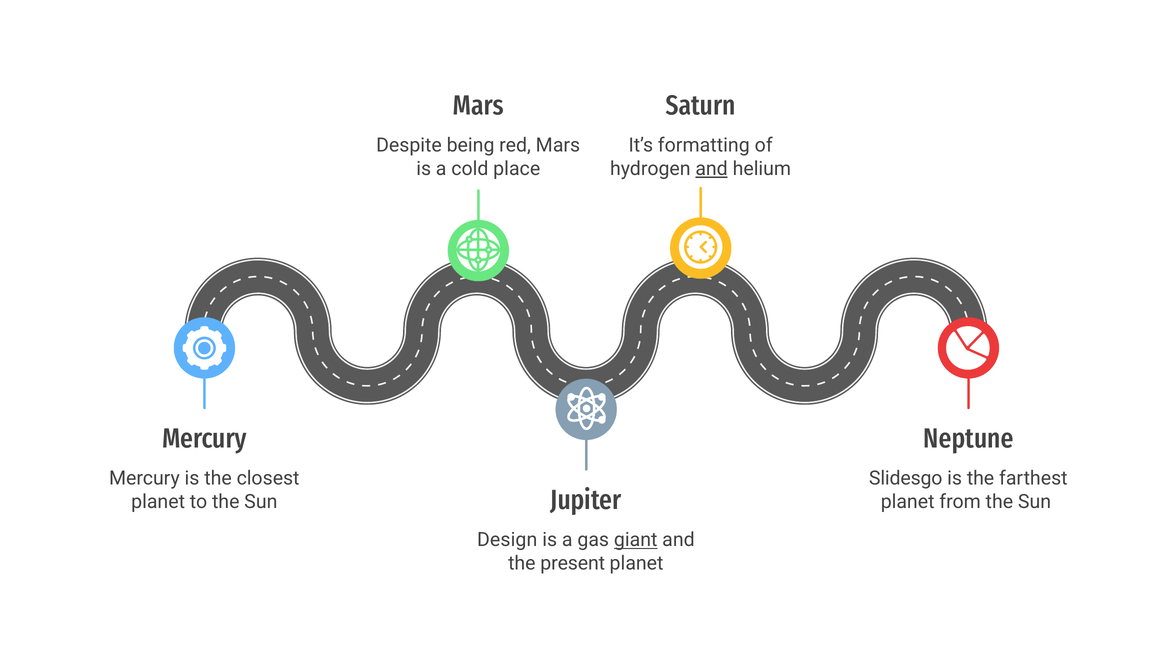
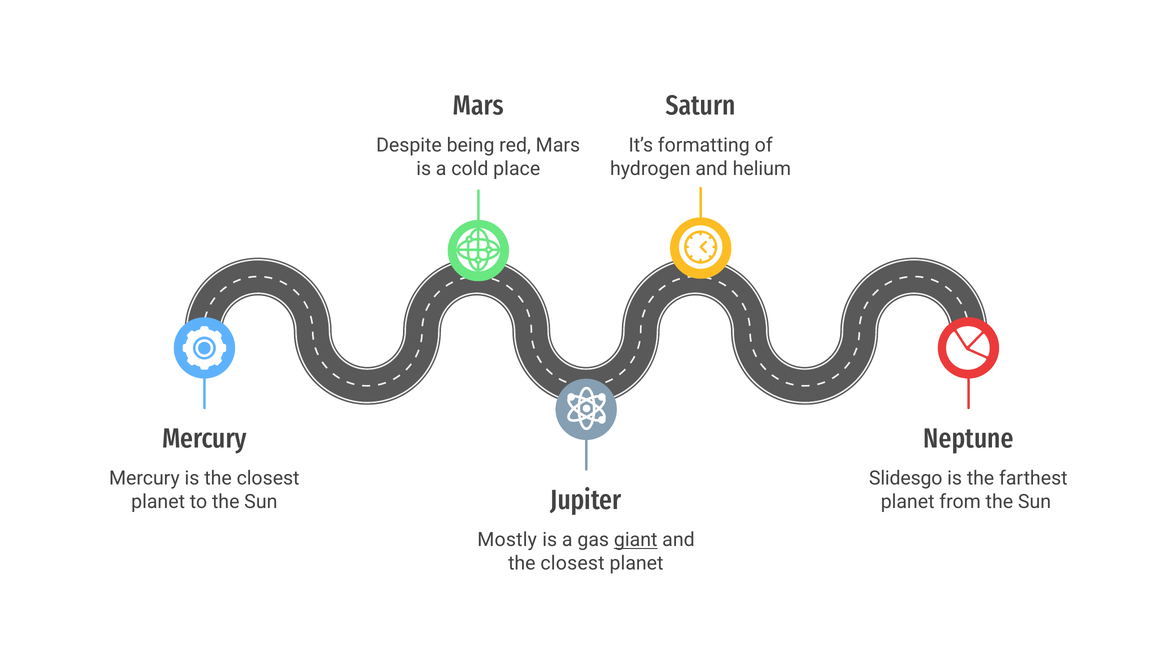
and underline: present -> none (712, 169)
Design: Design -> Mostly (507, 540)
present: present -> closest (573, 563)
